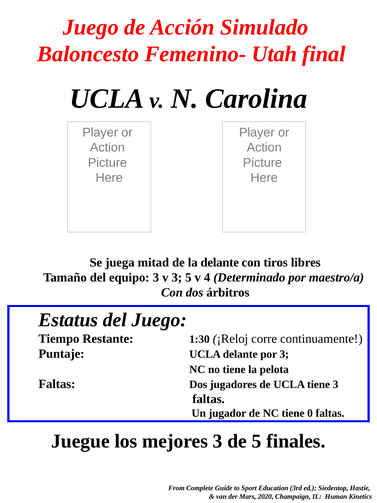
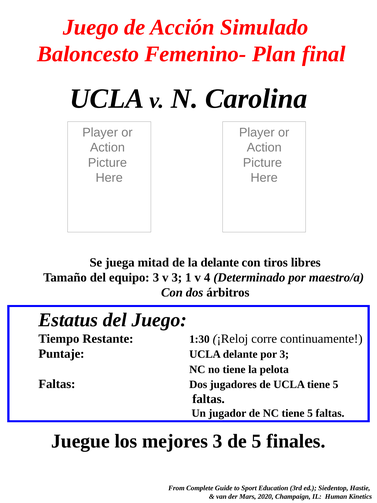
Utah: Utah -> Plan (274, 54)
3 5: 5 -> 1 (188, 277)
UCLA tiene 3: 3 -> 5 (336, 384)
NC tiene 0: 0 -> 5 (310, 413)
